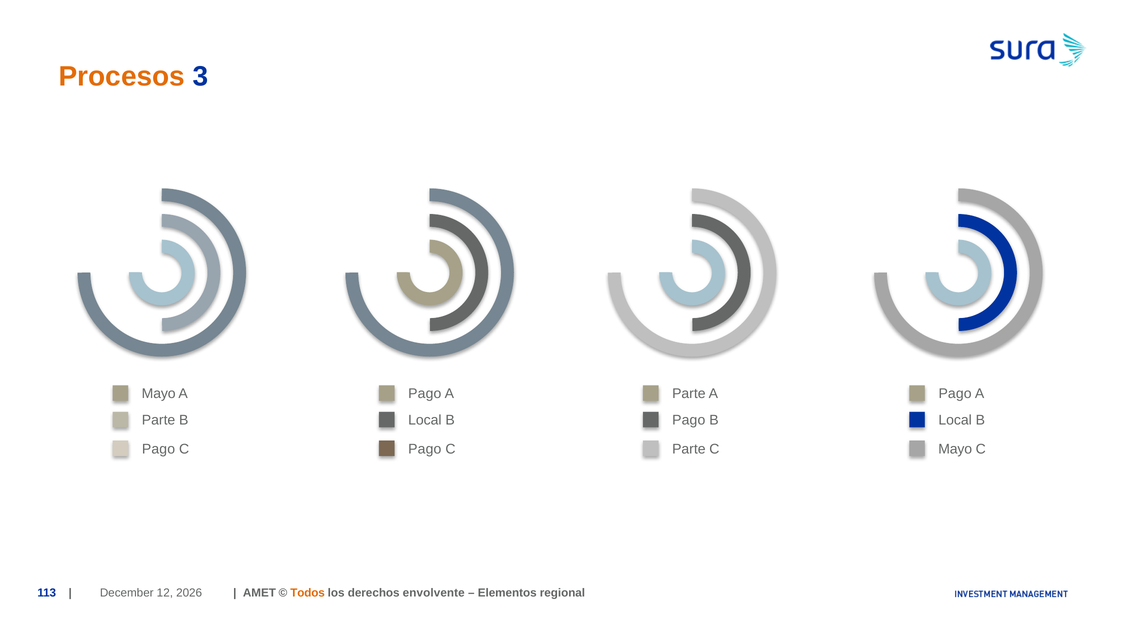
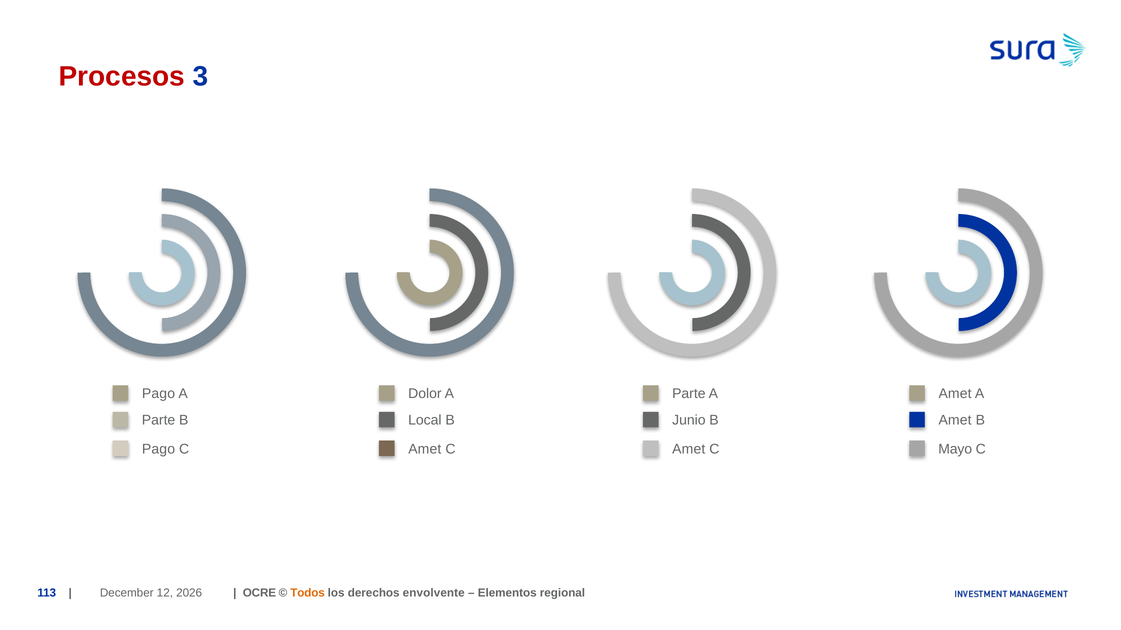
Procesos colour: orange -> red (122, 77)
Mayo: Mayo -> Pago (159, 394)
Pago: Pago -> Dolor (425, 394)
Pago: Pago -> Amet (955, 394)
Pago: Pago -> Junio (689, 421)
Local: Local -> Amet (955, 421)
Pago: Pago -> Amet (425, 450)
Parte: Parte -> Amet (689, 450)
AMET: AMET -> OCRE (259, 594)
